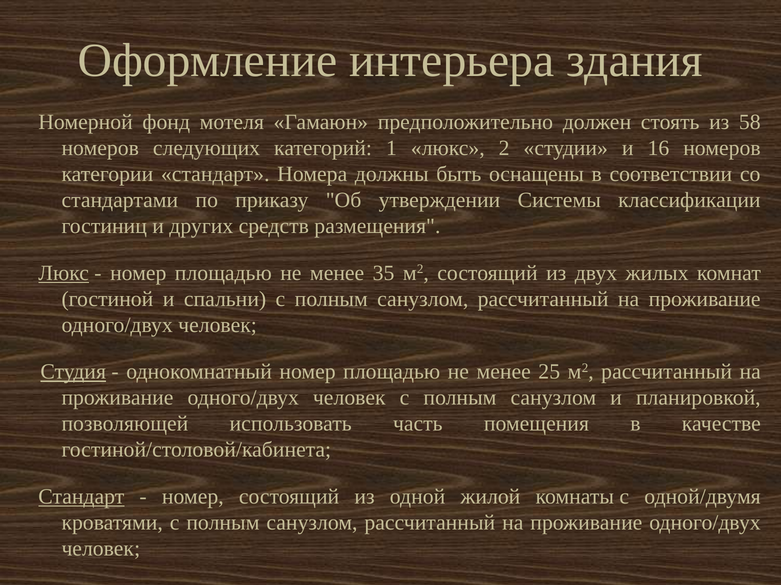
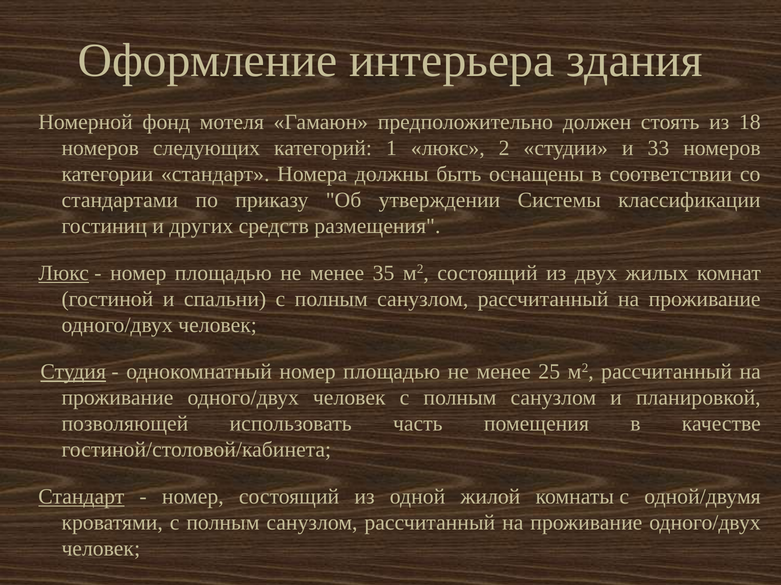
58: 58 -> 18 (750, 122)
16: 16 -> 33 (658, 148)
